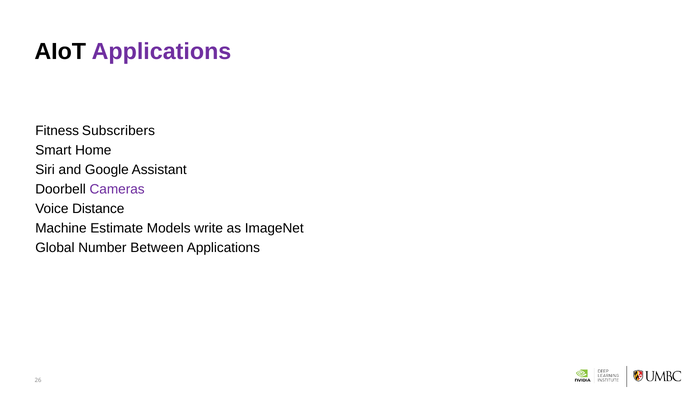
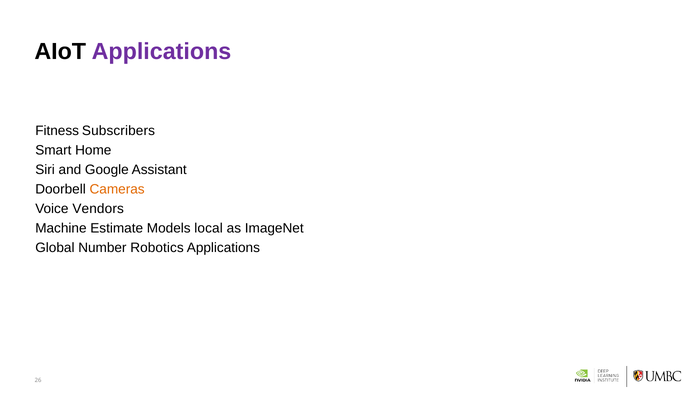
Cameras colour: purple -> orange (117, 189)
Distance: Distance -> Vendors (98, 209)
write: write -> local (209, 228)
Between: Between -> Robotics (157, 248)
